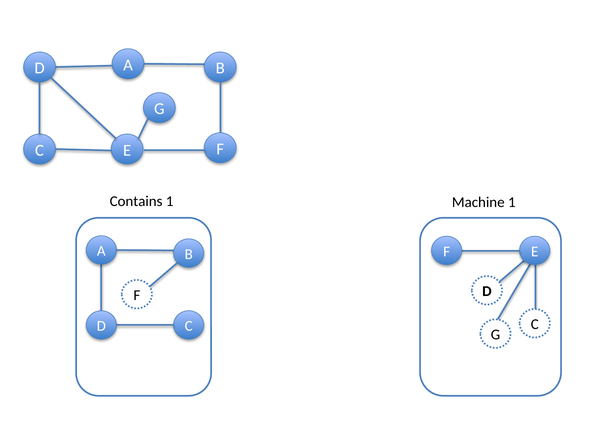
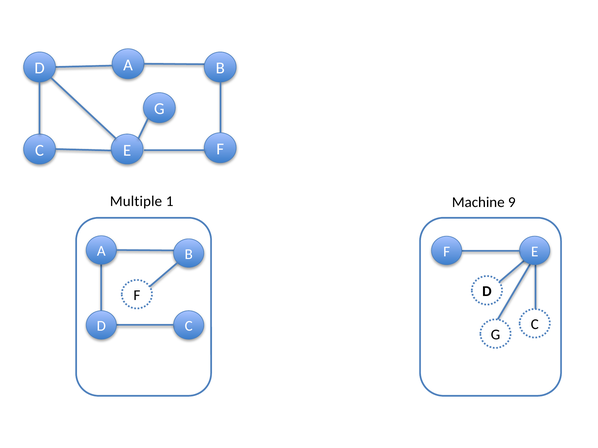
Contains: Contains -> Multiple (136, 201)
Machine 1: 1 -> 9 (512, 203)
